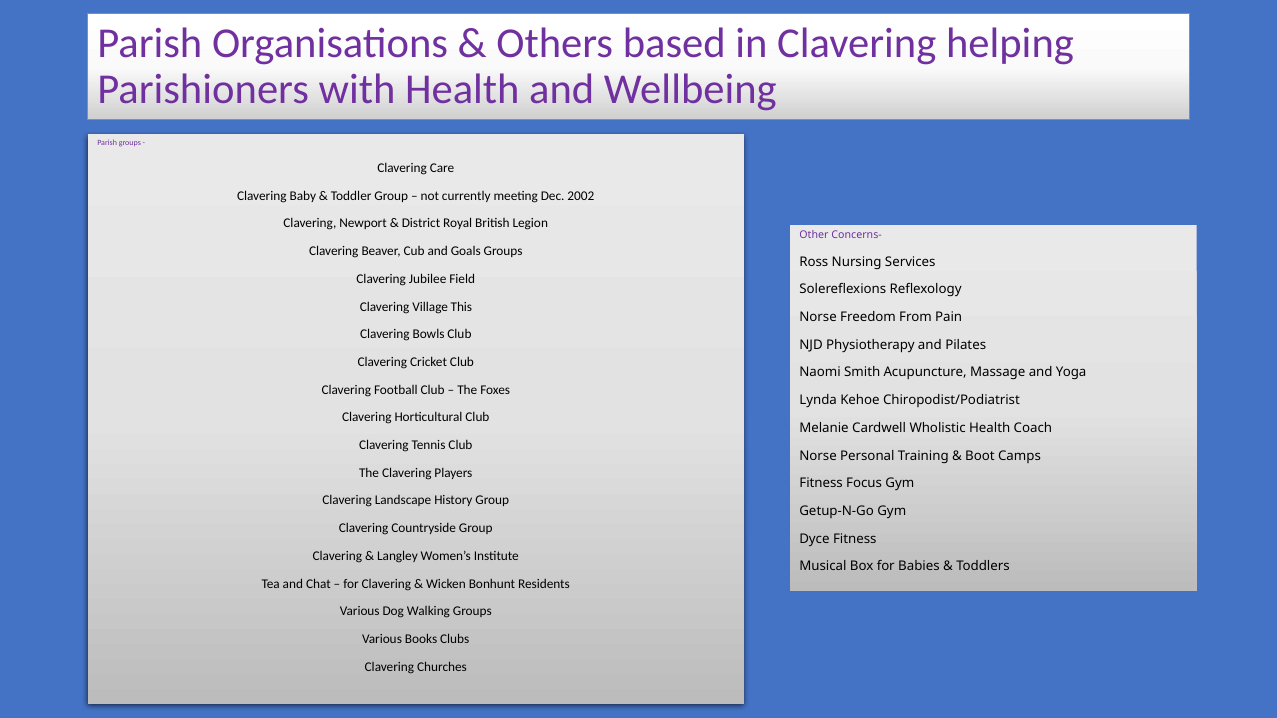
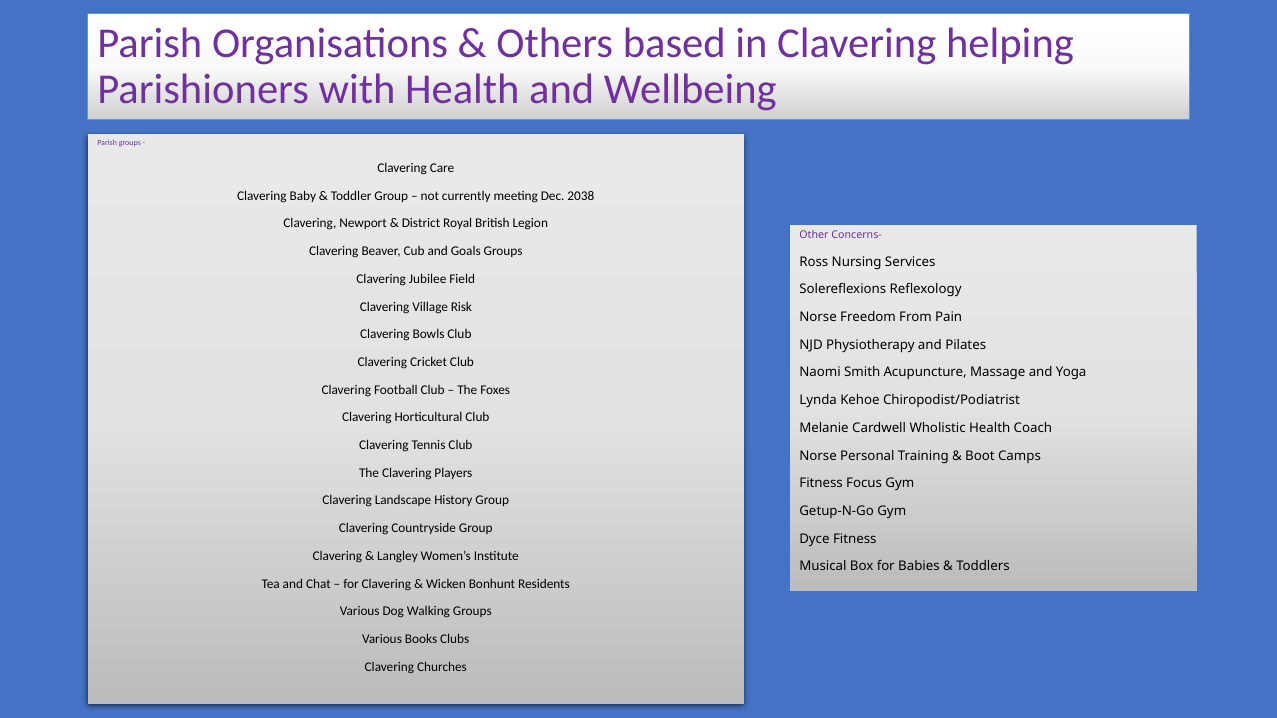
2002: 2002 -> 2038 (581, 196)
This: This -> Risk (461, 307)
